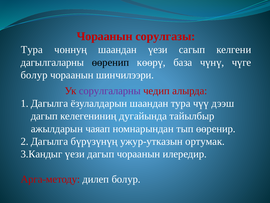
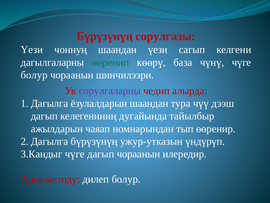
Чораанын: Чораанын -> Бүрүзүнүң (105, 36)
Тура: Тура -> Үези (32, 50)
өөренип colour: black -> green (111, 62)
ортумак: ортумак -> үндүрүп (205, 141)
3.Кандыг үези: үези -> чүге (75, 154)
